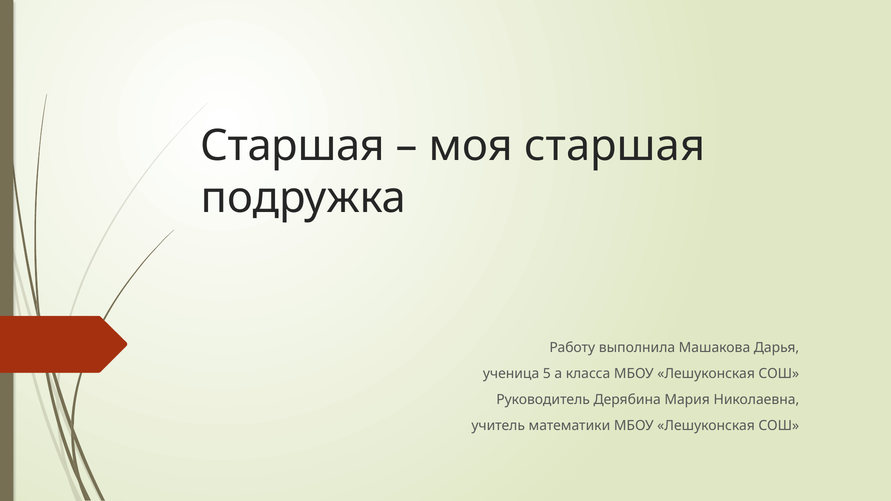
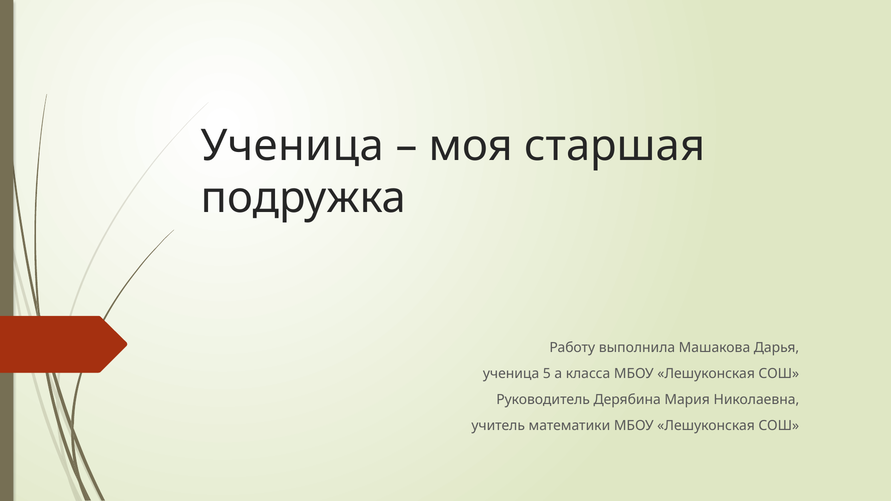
Старшая: Старшая -> Ученица (292, 146)
